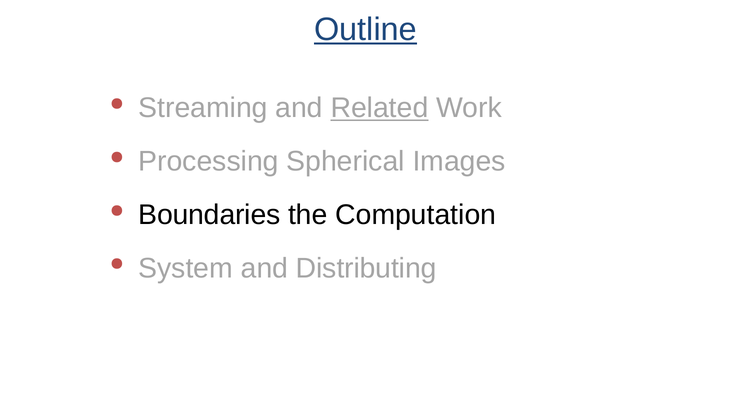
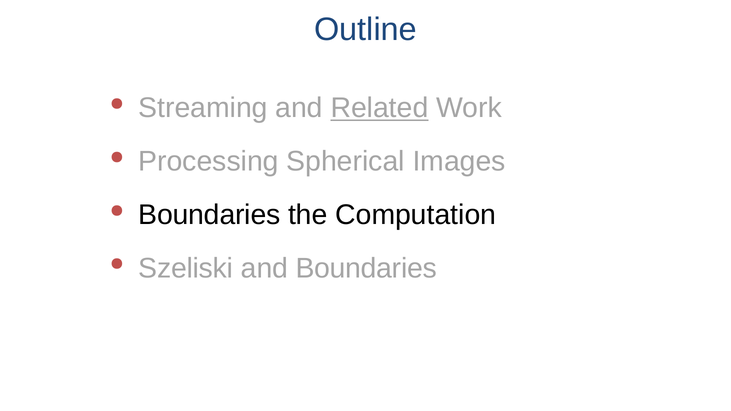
Outline underline: present -> none (365, 29)
System: System -> Szeliski (186, 268)
and Distributing: Distributing -> Boundaries (366, 268)
